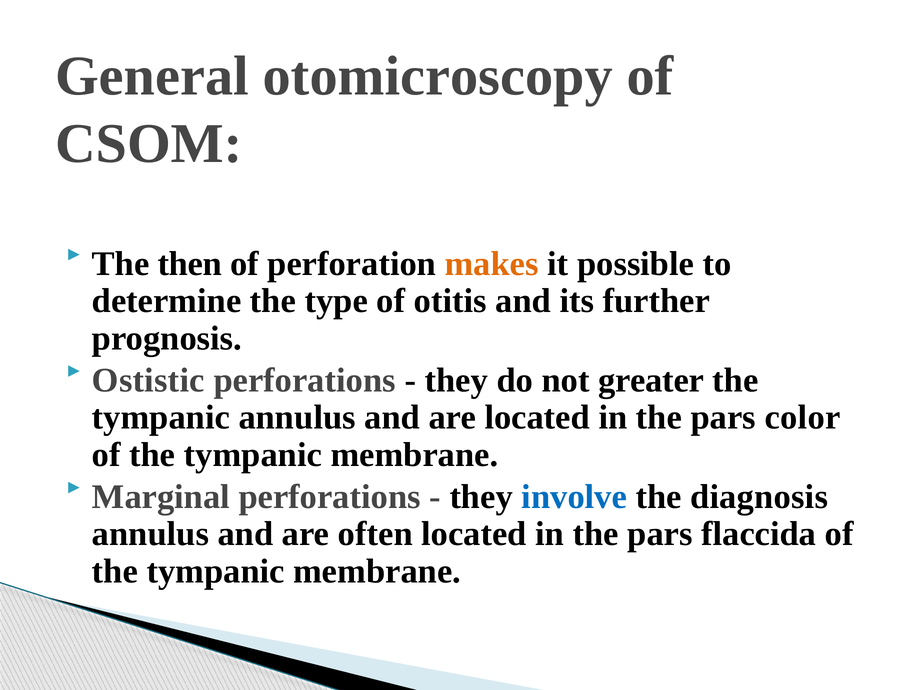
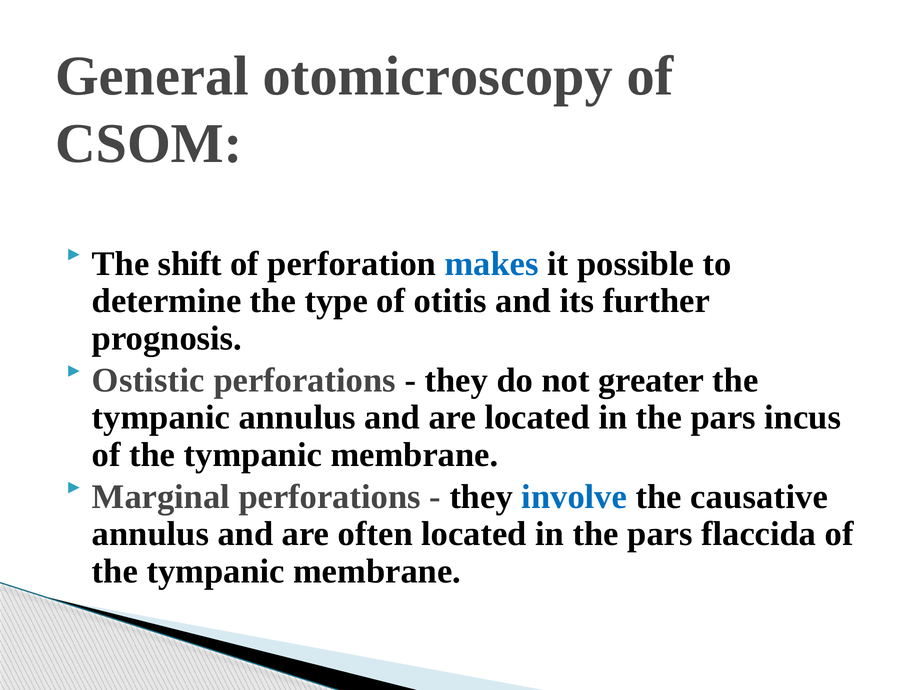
then: then -> shift (190, 264)
makes colour: orange -> blue (492, 264)
color: color -> incus (803, 418)
diagnosis: diagnosis -> causative (759, 497)
